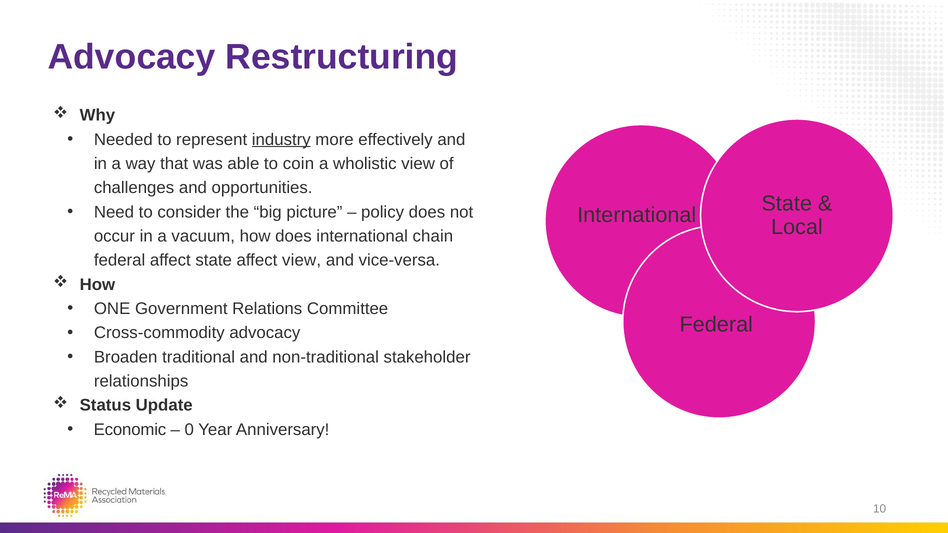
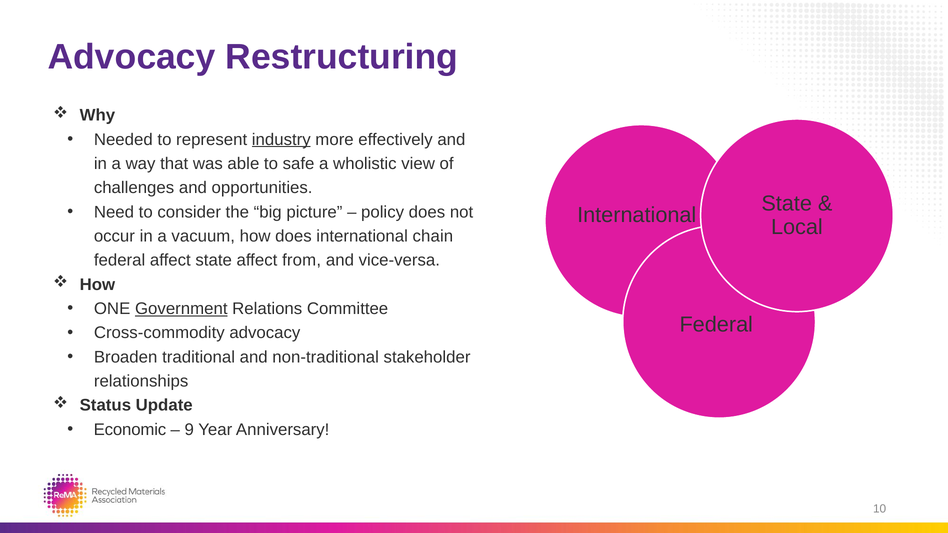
coin: coin -> safe (299, 164)
affect view: view -> from (302, 260)
Government underline: none -> present (181, 309)
0: 0 -> 9 (189, 430)
